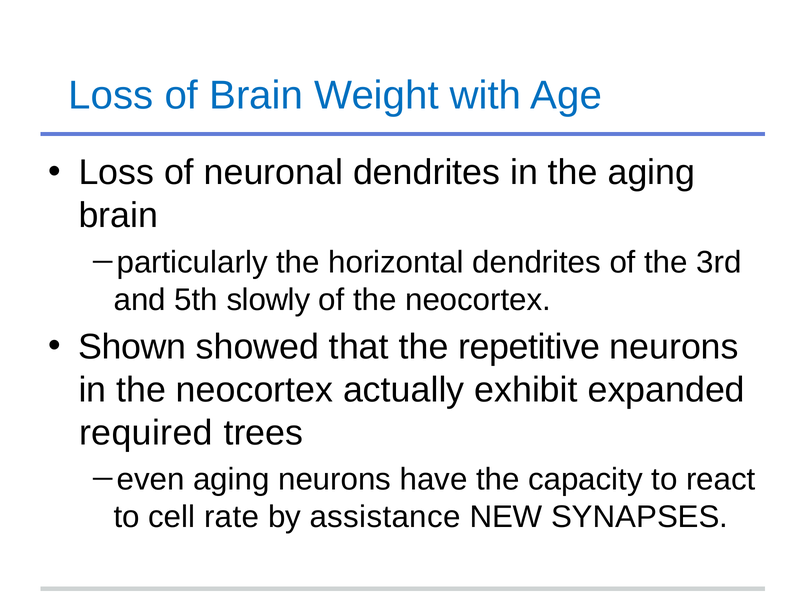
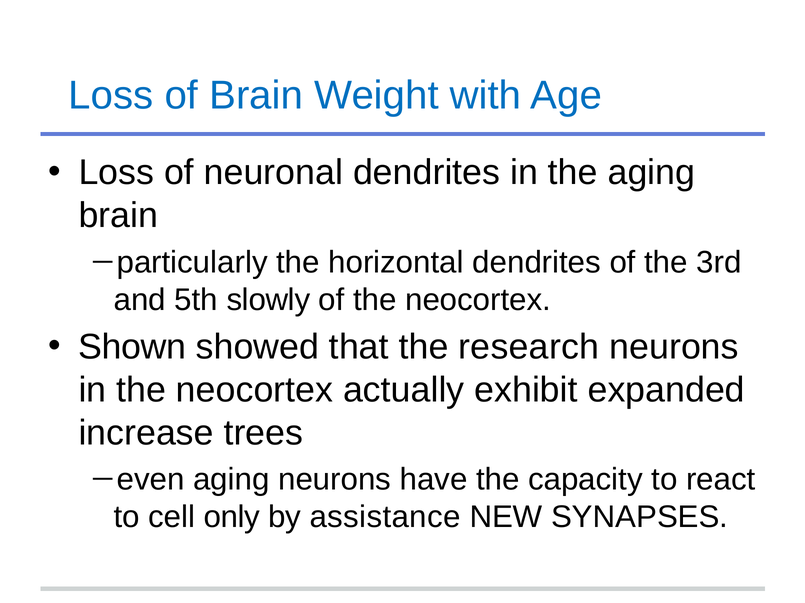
repetitive: repetitive -> research (529, 347)
required: required -> increase (146, 433)
rate: rate -> only (232, 518)
